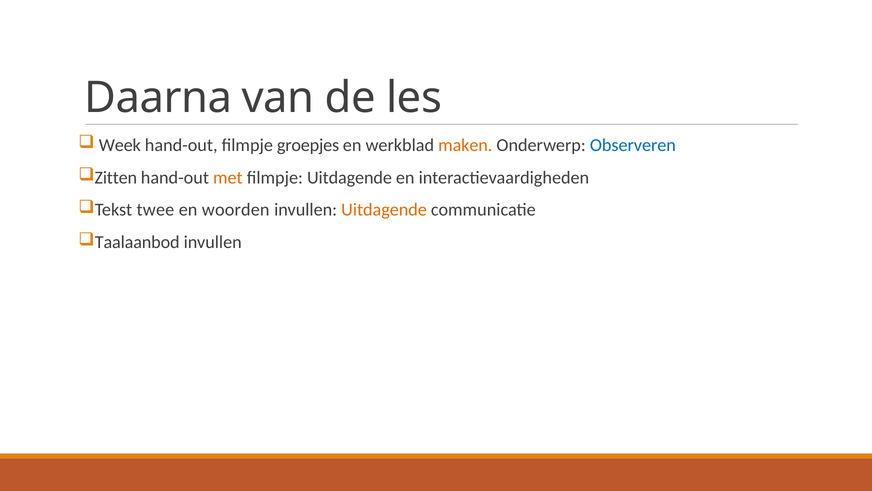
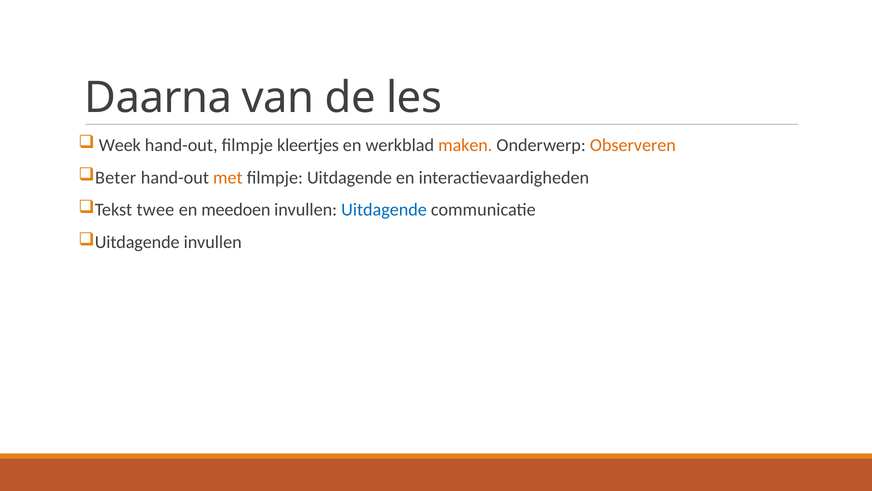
groepjes: groepjes -> kleertjes (308, 145)
Observeren colour: blue -> orange (633, 145)
Zitten: Zitten -> Beter (116, 177)
woorden: woorden -> meedoen (236, 210)
Uitdagende colour: orange -> blue (384, 210)
Taalaanbod: Taalaanbod -> Uitdagende (137, 242)
